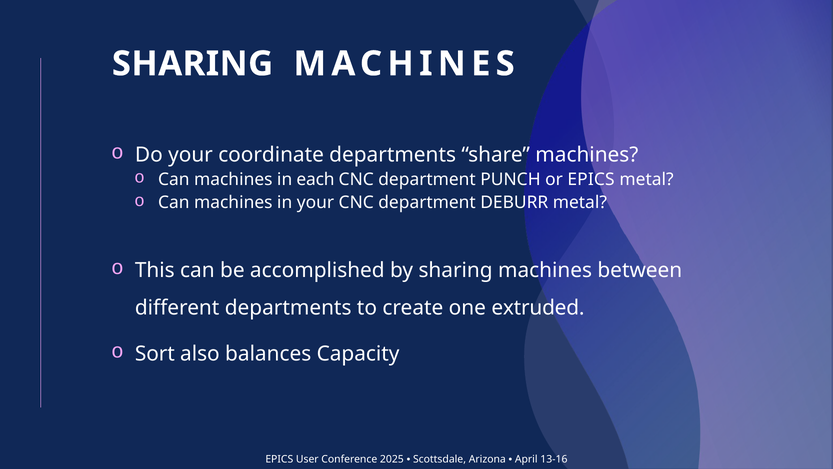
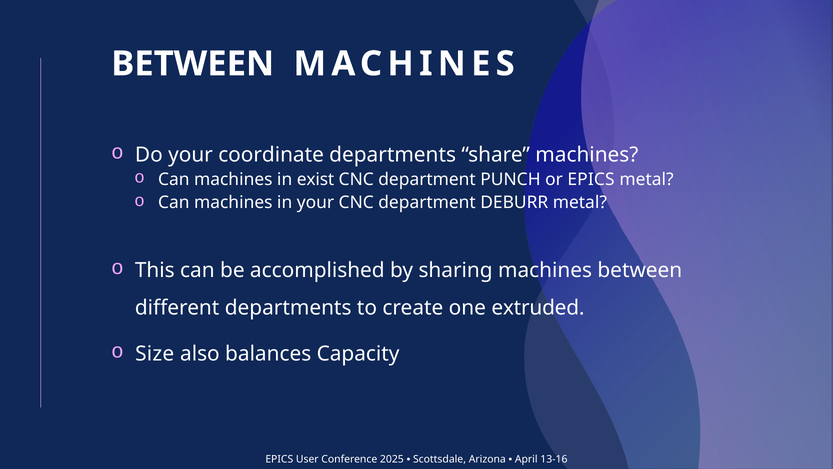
SHARING: SHARING -> BETWEEN (193, 64)
each: each -> exist (316, 179)
Sort: Sort -> Size (155, 354)
